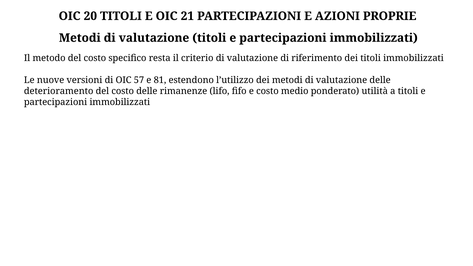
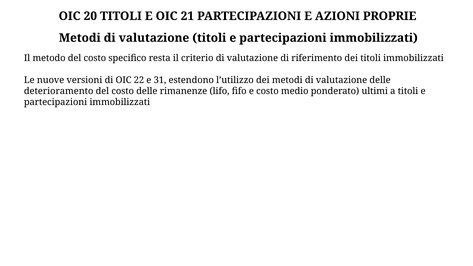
57: 57 -> 22 (139, 80)
81: 81 -> 31 (160, 80)
utilità: utilità -> ultimi (375, 91)
